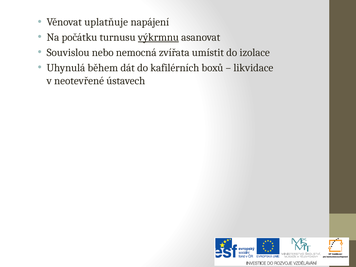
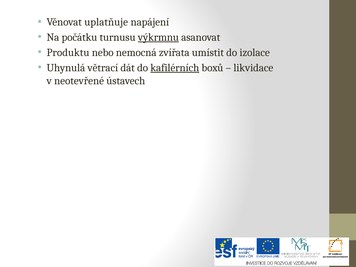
Souvislou: Souvislou -> Produktu (68, 52)
během: během -> větrací (103, 68)
kafilérních underline: none -> present (175, 68)
